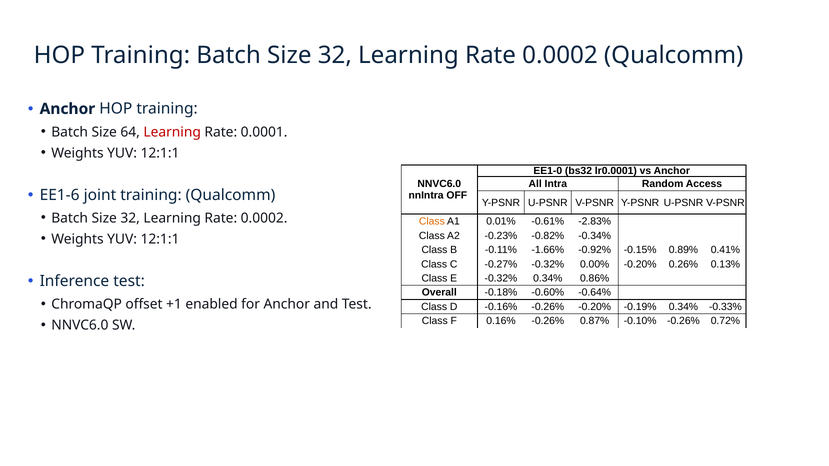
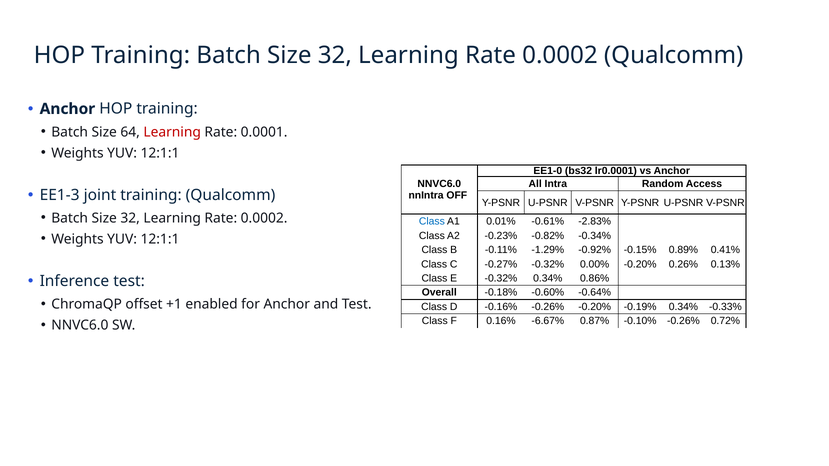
EE1-6: EE1-6 -> EE1-3 (60, 195)
Class colour: orange -> blue (432, 222)
-1.66%: -1.66% -> -1.29% (548, 250)
0.16% -0.26%: -0.26% -> -6.67% (548, 321)
